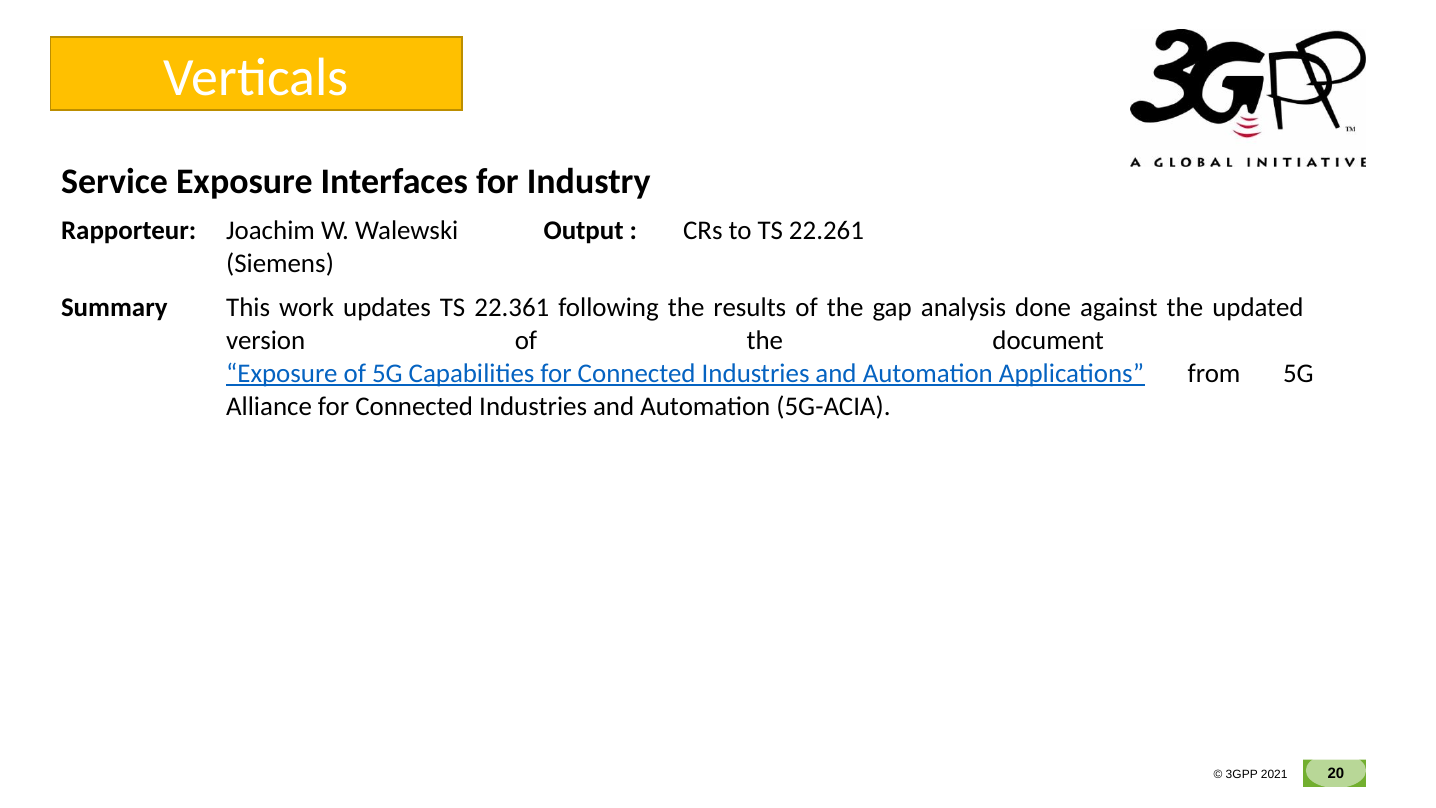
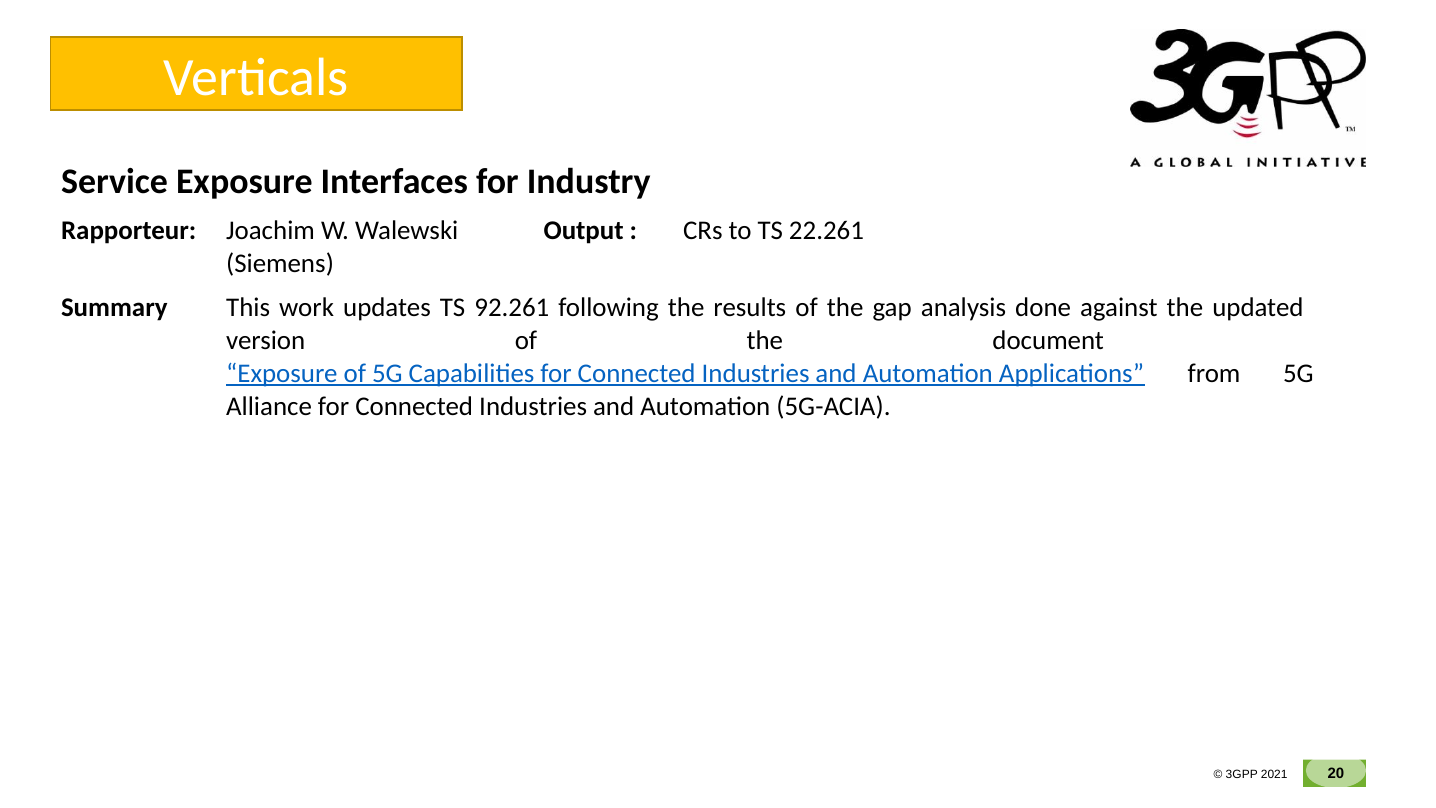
22.361: 22.361 -> 92.261 (512, 307)
